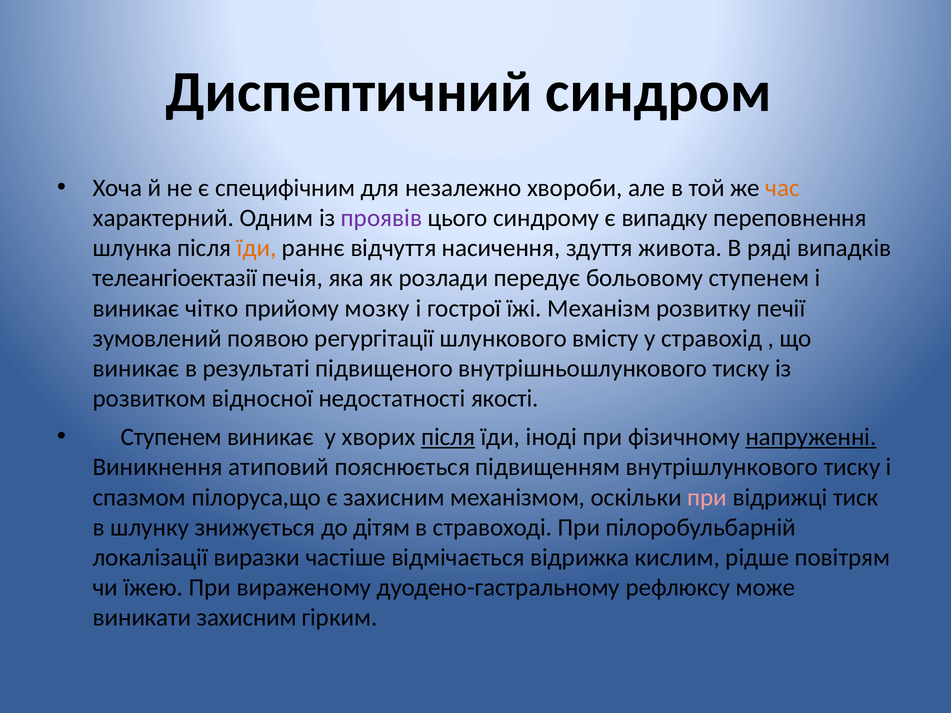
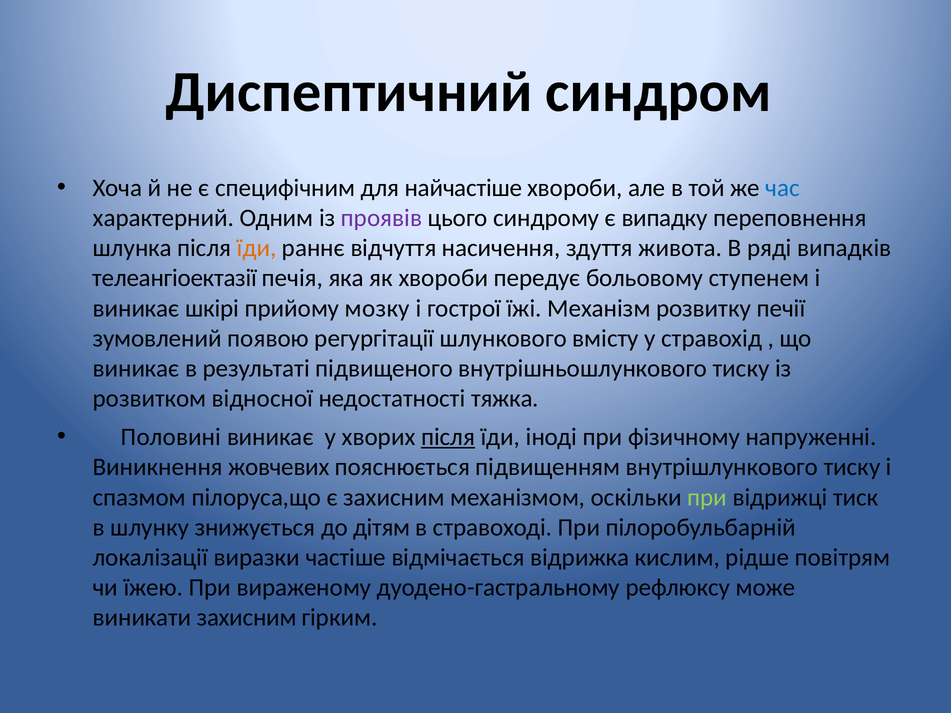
незалежно: незалежно -> найчастiше (463, 188)
час colour: orange -> blue (783, 188)
як розлади: розлади -> хвороби (443, 278)
чiтко: чiтко -> шкiрi (212, 308)
якостi: якостi -> тяжка (505, 399)
Ступенем: Ступенем -> Половинi (171, 437)
напруженнi underline: present -> none (811, 437)
атиповий: атиповий -> жовчевих (279, 467)
при colour: pink -> light green (707, 497)
